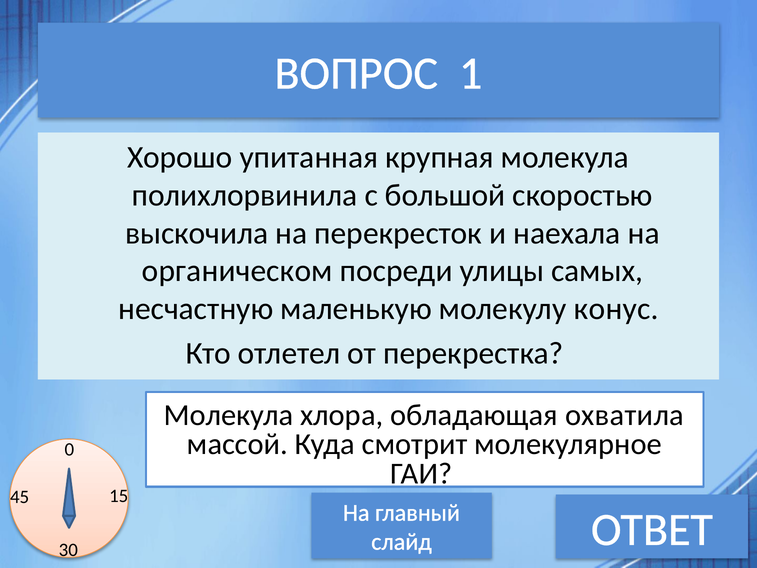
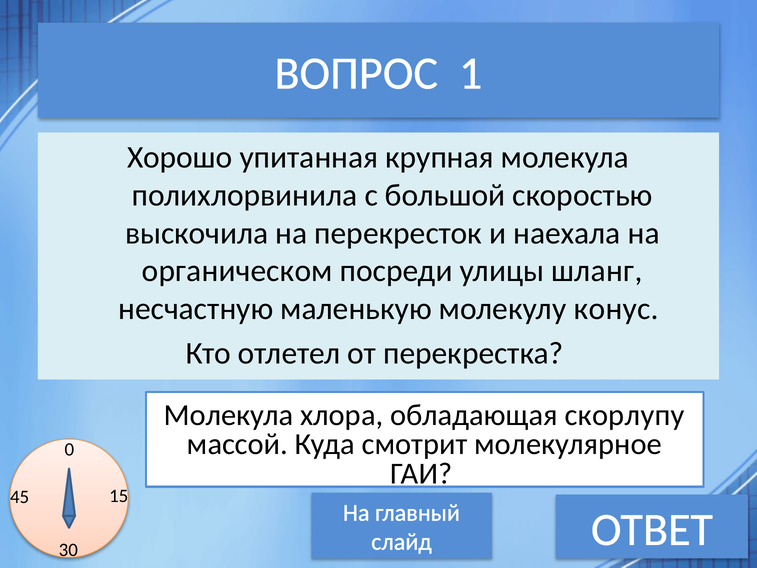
самых: самых -> шланг (597, 271)
охватила: охватила -> скорлупу (625, 415)
